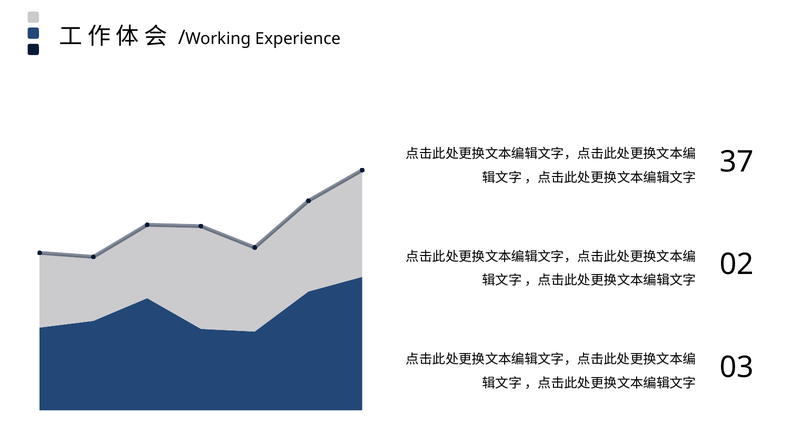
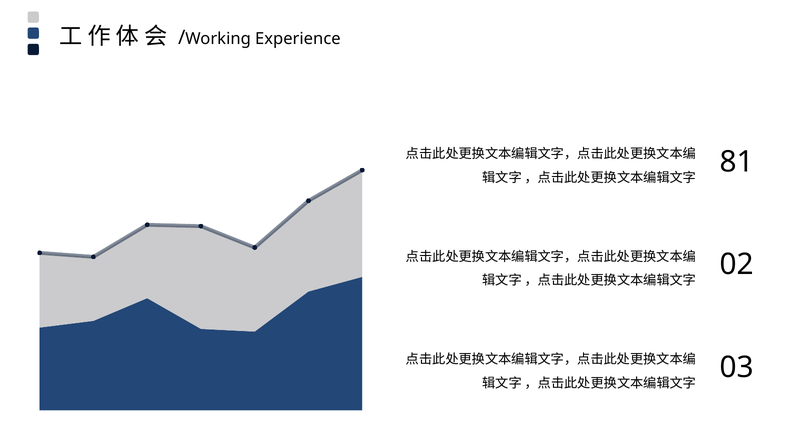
37: 37 -> 81 (737, 162)
